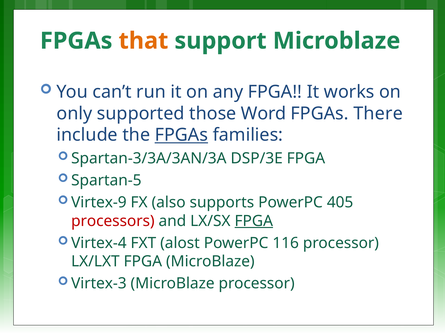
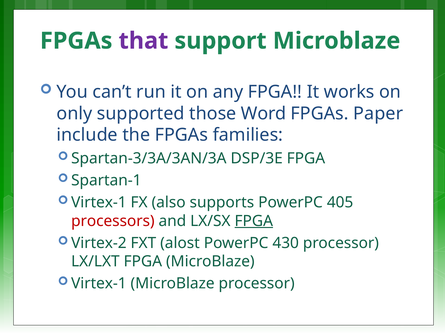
that colour: orange -> purple (143, 41)
There: There -> Paper (378, 113)
FPGAs underline: present -> none (181, 135)
Spartan-5: Spartan-5 -> Spartan-1 (106, 180)
Virtex-9: Virtex-9 -> Virtex-1 (99, 202)
Virtex-4: Virtex-4 -> Virtex-2 (99, 243)
116: 116 -> 430 (286, 243)
Virtex-3: Virtex-3 -> Virtex-1 (99, 283)
